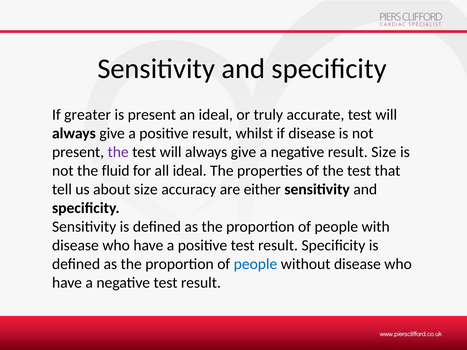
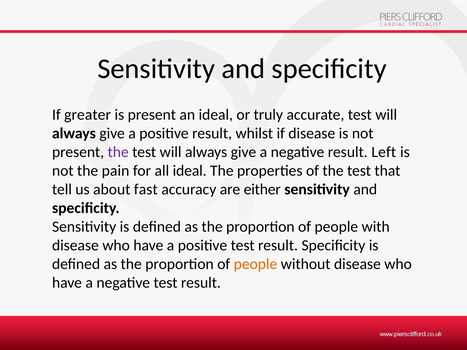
result Size: Size -> Left (384, 152)
fluid: fluid -> pain (116, 171)
about size: size -> fast (146, 190)
people colour: blue -> orange (255, 264)
